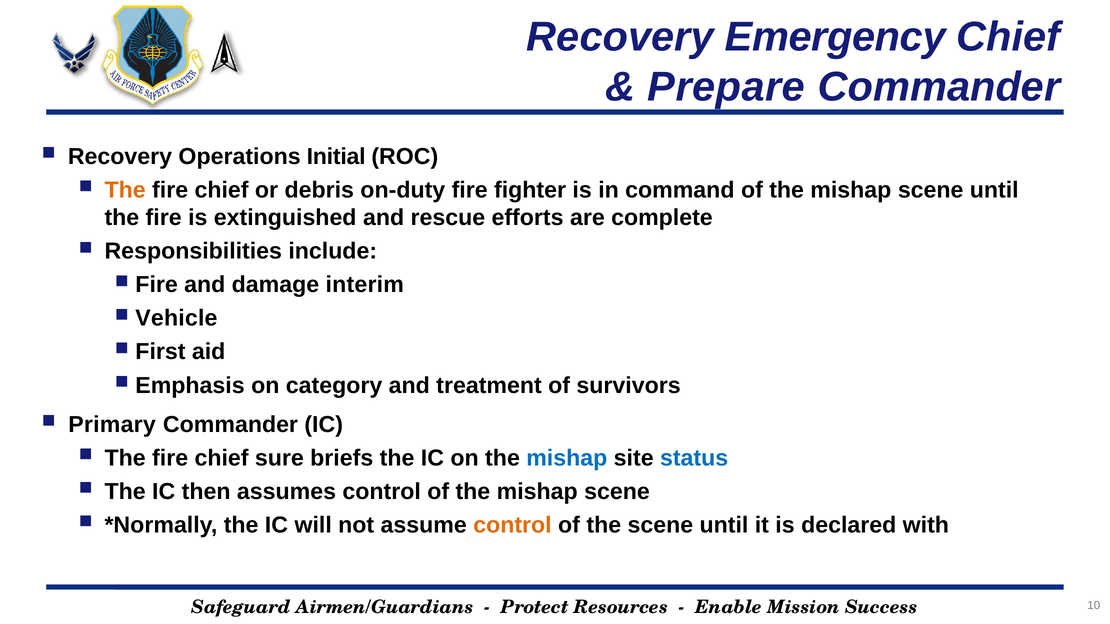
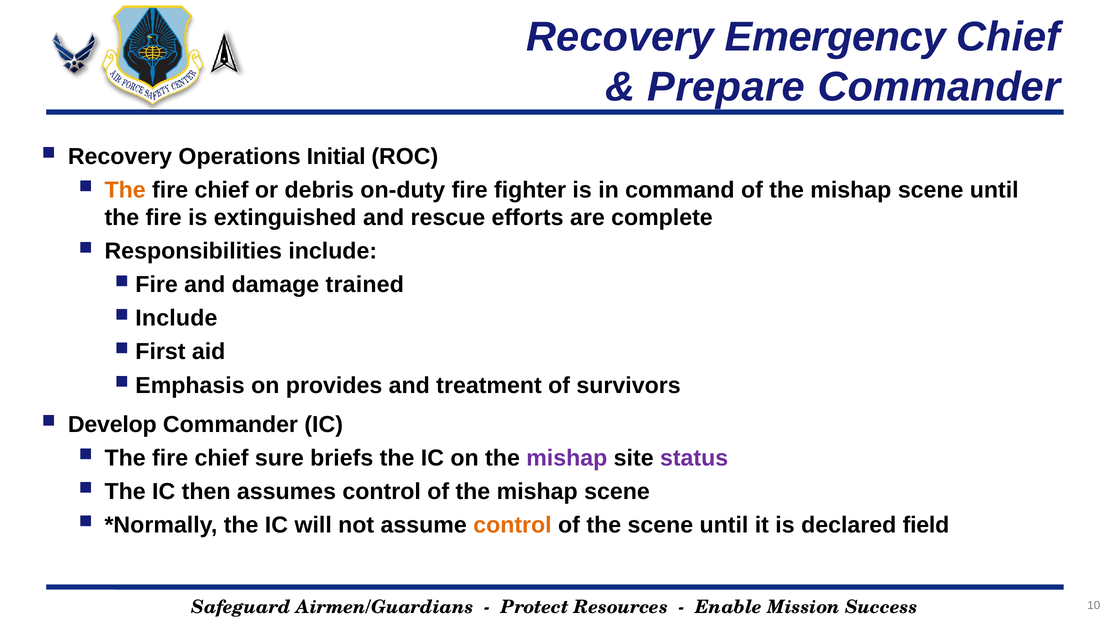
interim: interim -> trained (365, 285)
Vehicle: Vehicle -> Include (176, 319)
category: category -> provides (334, 386)
Primary: Primary -> Develop (112, 425)
mishap colour: blue -> purple (567, 458)
status colour: blue -> purple (694, 458)
with: with -> field (926, 526)
